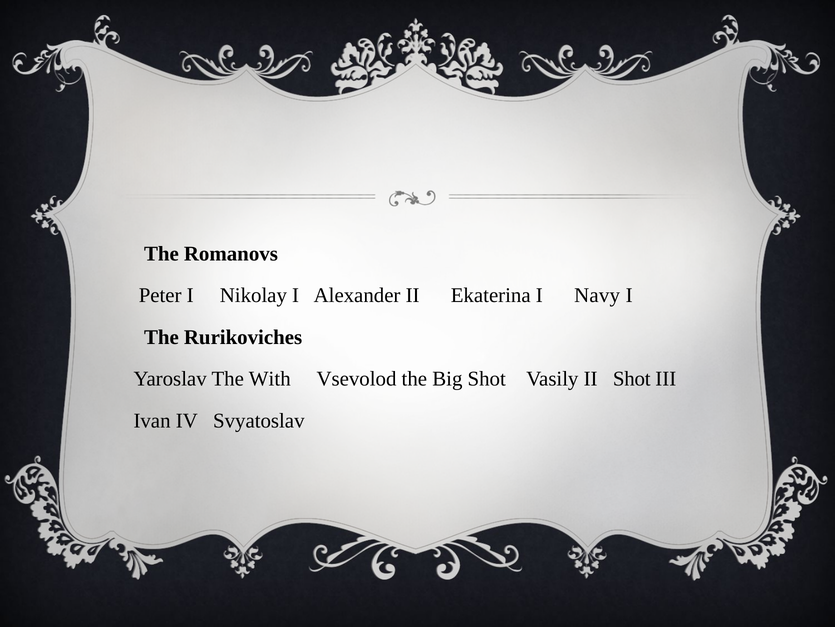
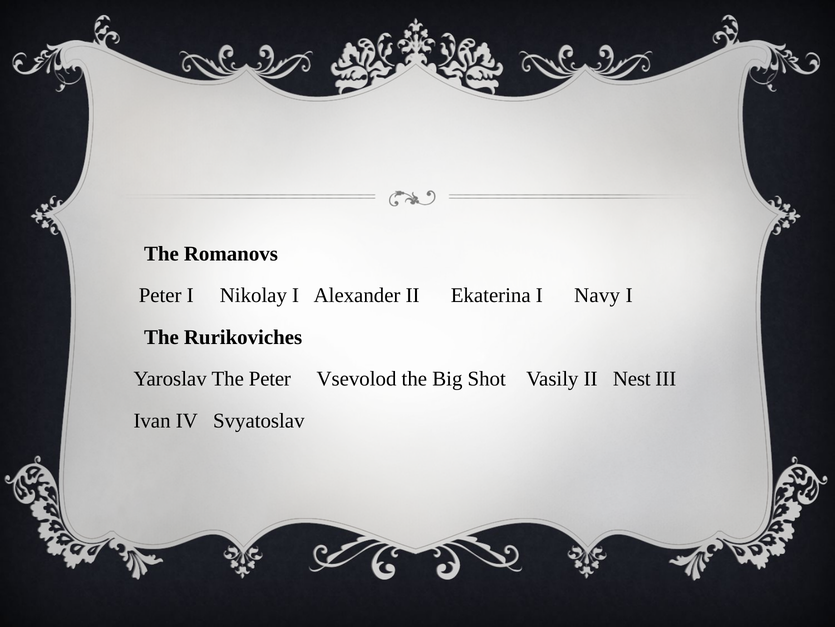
The With: With -> Peter (270, 379)
II Shot: Shot -> Nest (632, 379)
